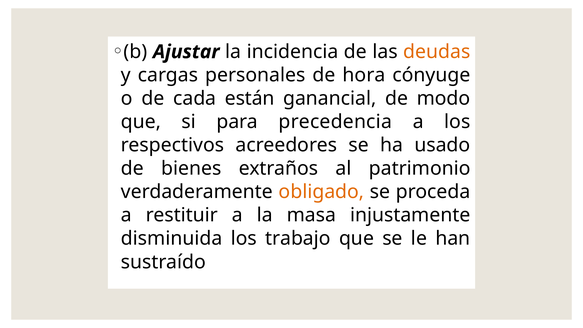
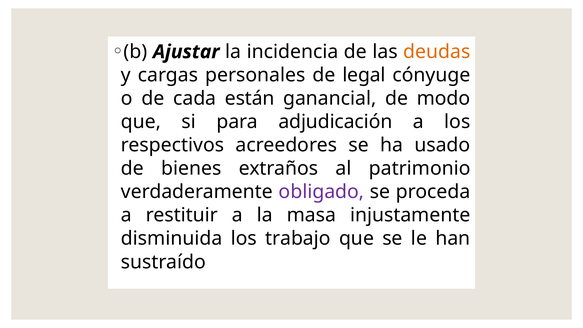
hora: hora -> legal (364, 75)
precedencia: precedencia -> adjudicación (335, 122)
obligado colour: orange -> purple (321, 192)
